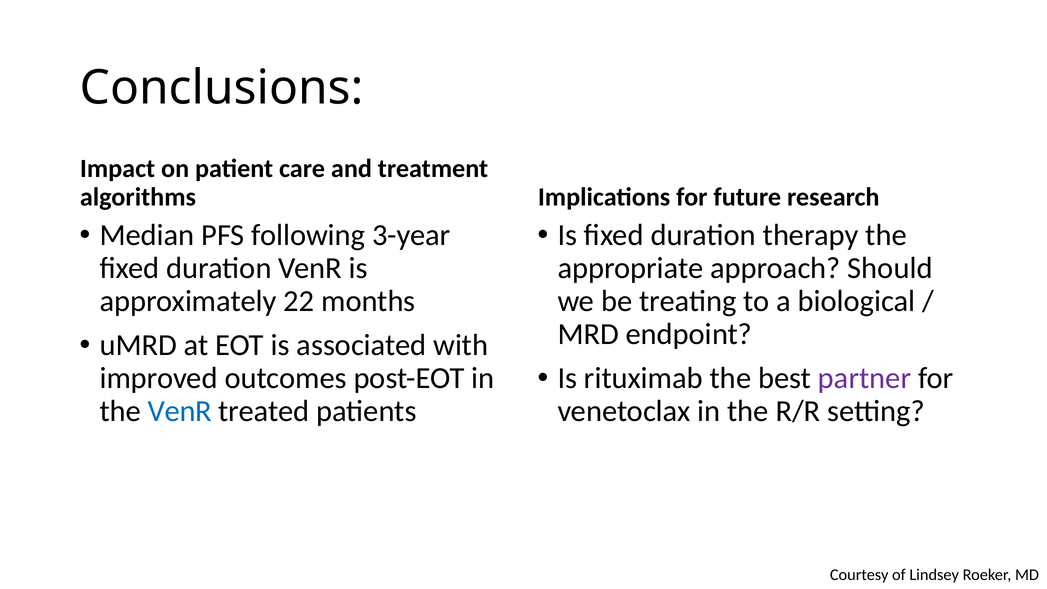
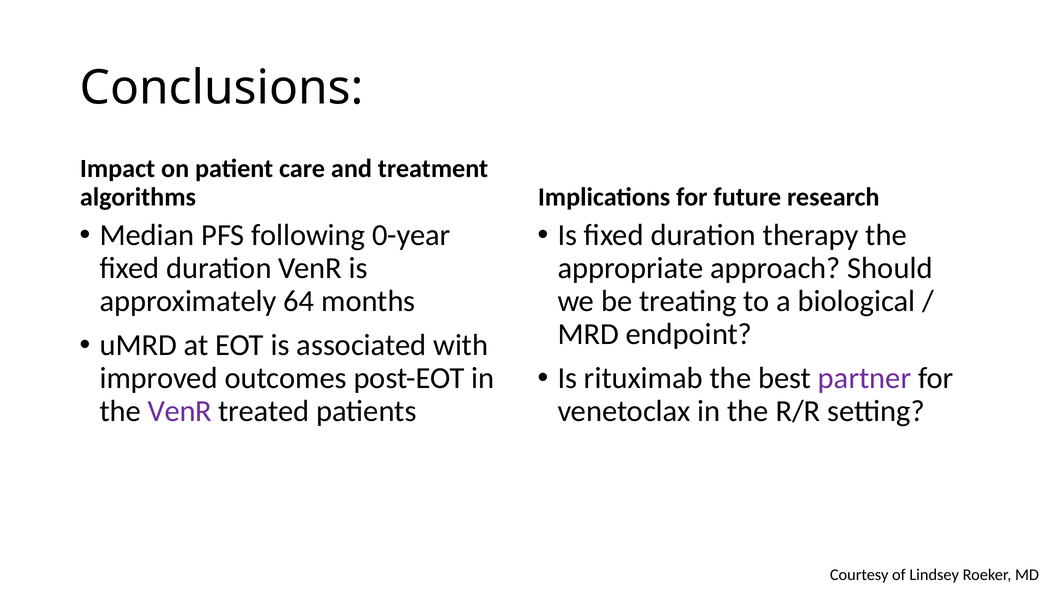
3-year: 3-year -> 0-year (411, 235)
22: 22 -> 64 (299, 301)
VenR colour: blue -> purple (180, 411)
